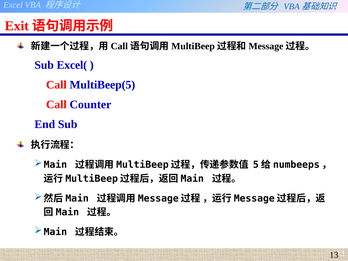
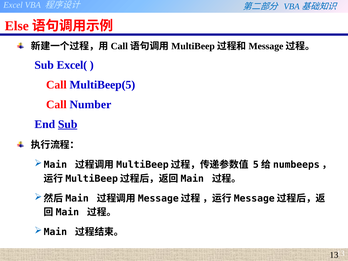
Exit: Exit -> Else (17, 26)
Counter: Counter -> Number (90, 104)
Sub underline: none -> present (68, 124)
